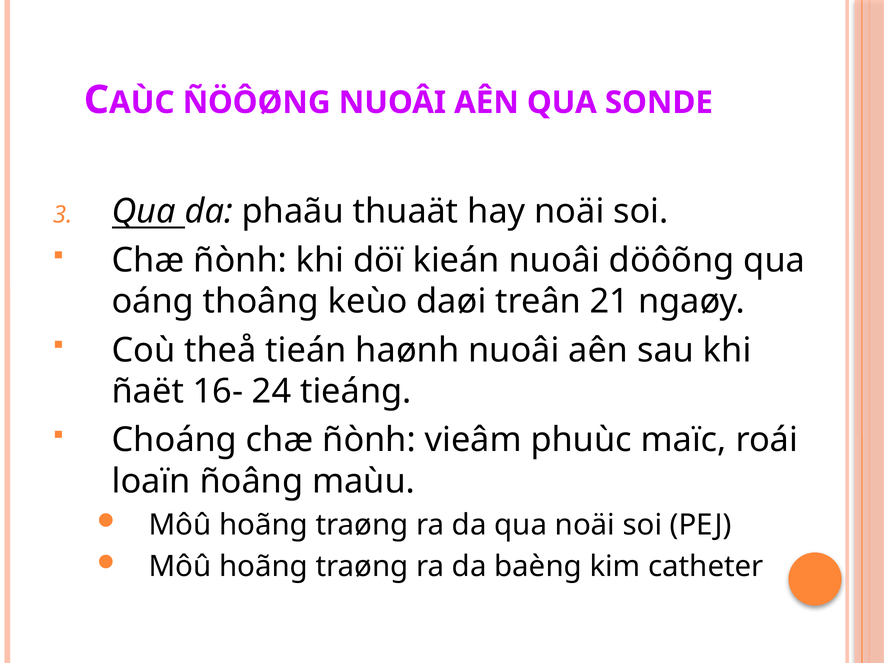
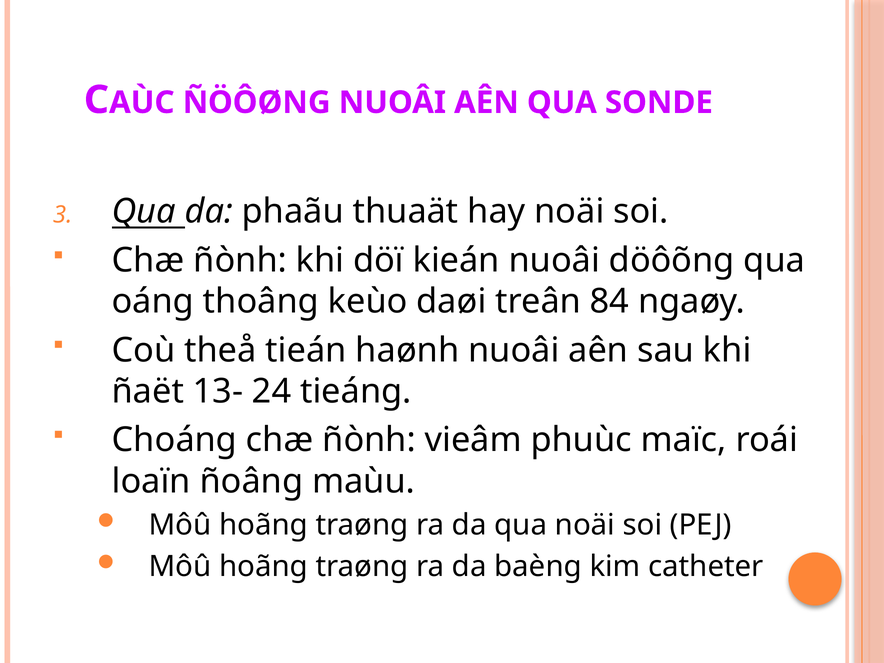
21: 21 -> 84 (609, 301)
16-: 16- -> 13- (218, 391)
